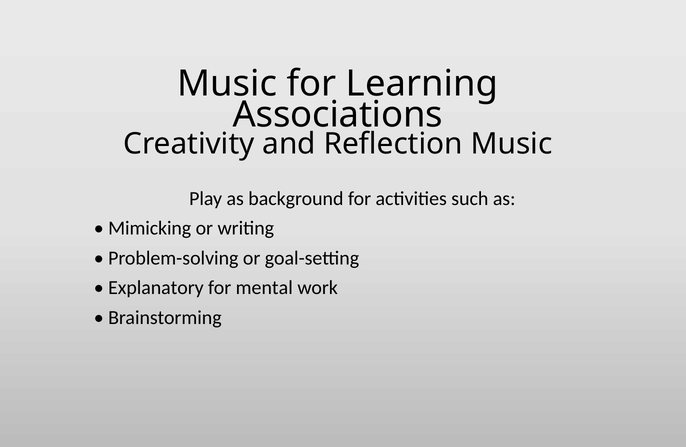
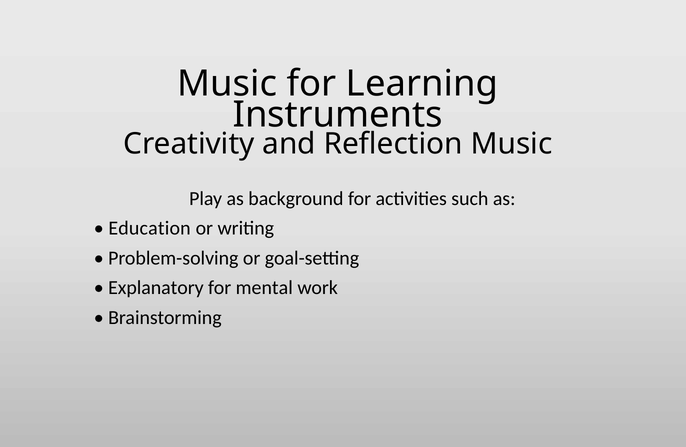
Associations: Associations -> Instruments (338, 115)
Mimicking: Mimicking -> Education (150, 228)
